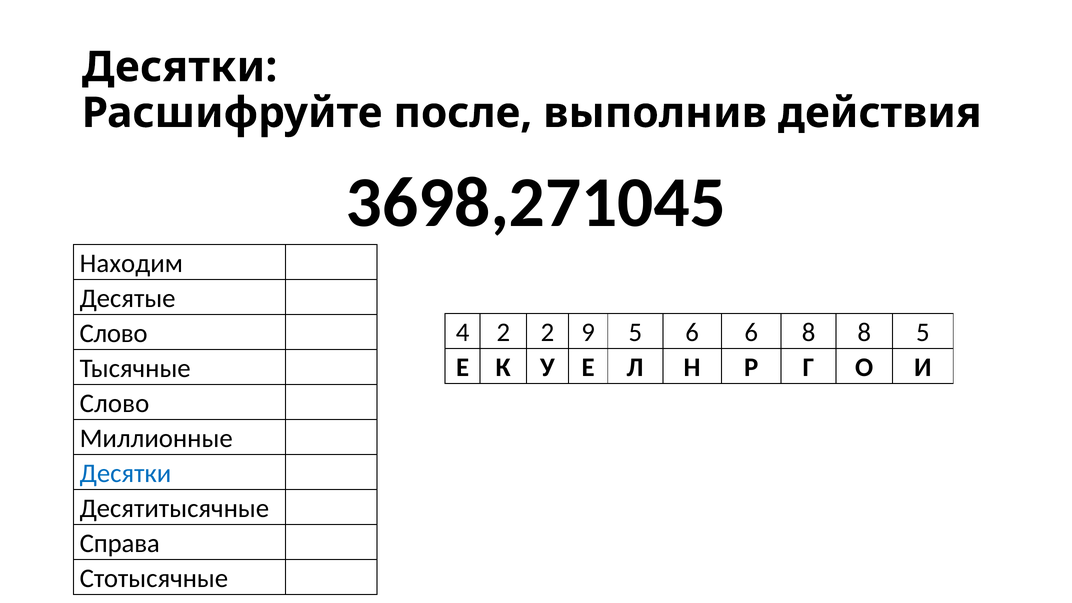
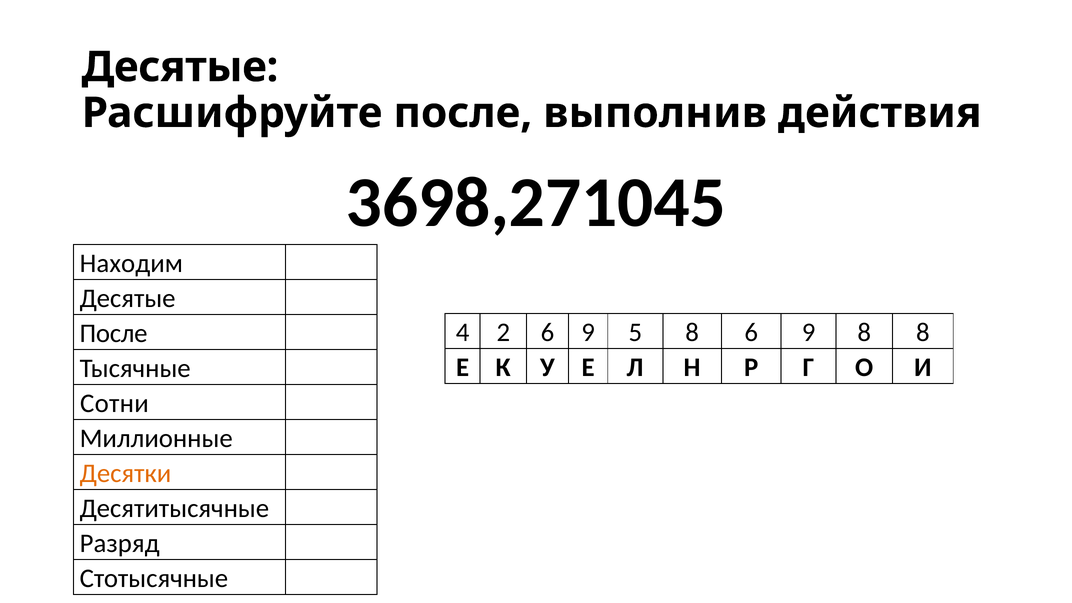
Десятки: Десятки -> Десятые (180, 67)
2 2: 2 -> 6 (547, 332)
5 6: 6 -> 8 (692, 332)
8: 8 -> 9 (809, 332)
8 5: 5 -> 8 (923, 332)
Слово: Слово -> После (114, 333)
Слово: Слово -> Сотни (114, 403)
Десятки colour: blue -> orange (126, 474)
Справа: Справа -> Разряд (120, 544)
